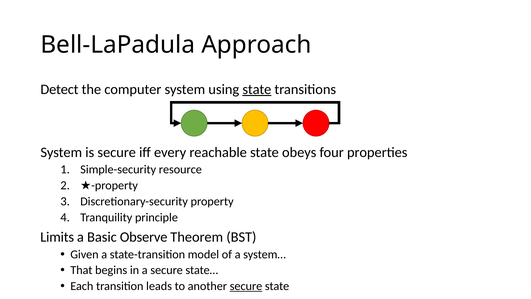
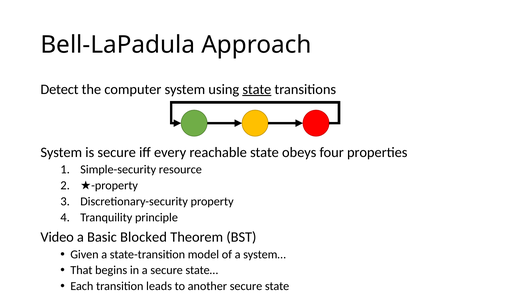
Limits: Limits -> Video (57, 237)
Observe: Observe -> Blocked (144, 237)
secure underline: present -> none (246, 286)
